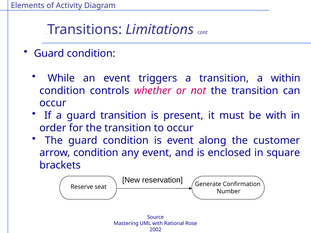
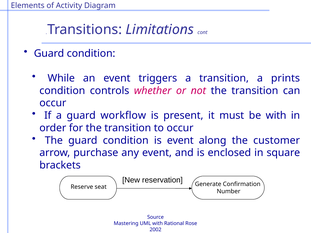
within: within -> prints (285, 78)
guard transition: transition -> workflow (123, 116)
arrow condition: condition -> purchase (96, 153)
